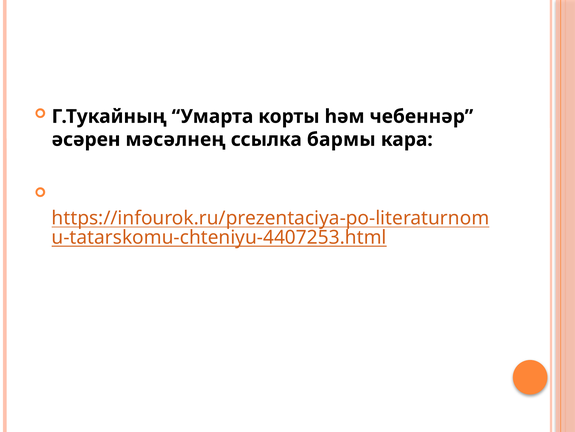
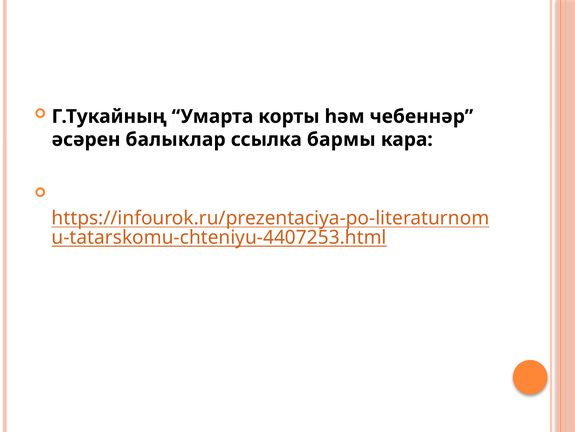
мәсәлнең: мәсәлнең -> балыклар (176, 139)
